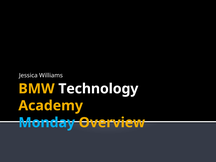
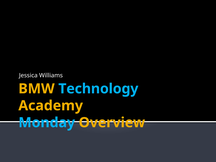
Technology colour: white -> light blue (98, 89)
